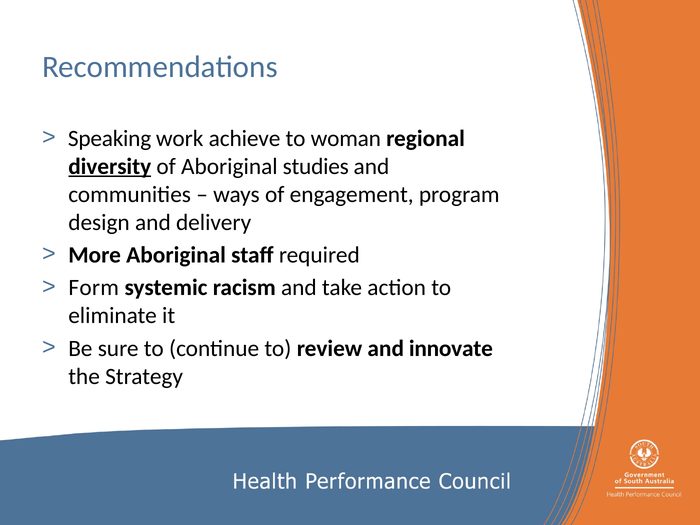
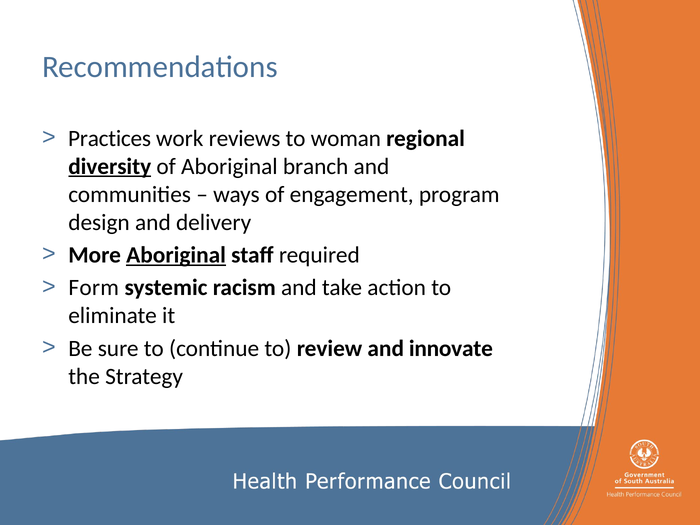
Speaking: Speaking -> Practices (110, 138)
achieve: achieve -> reviews (245, 138)
studies: studies -> branch (316, 166)
Aboriginal underline: none -> present (176, 255)
